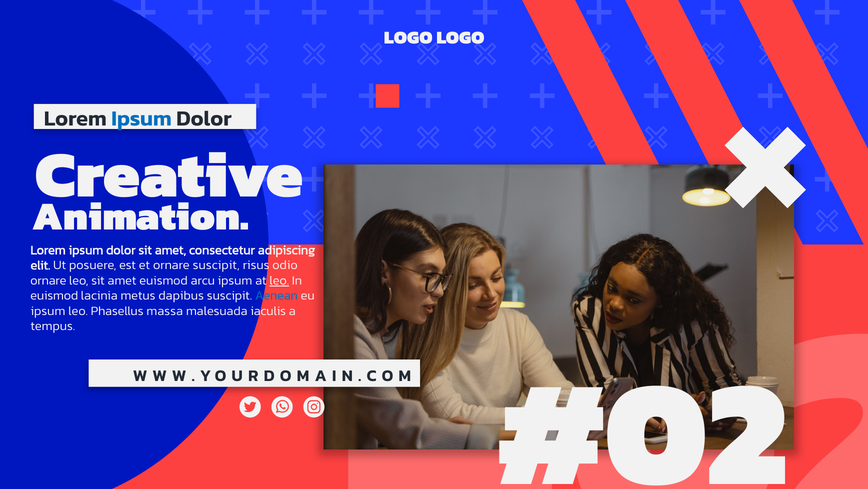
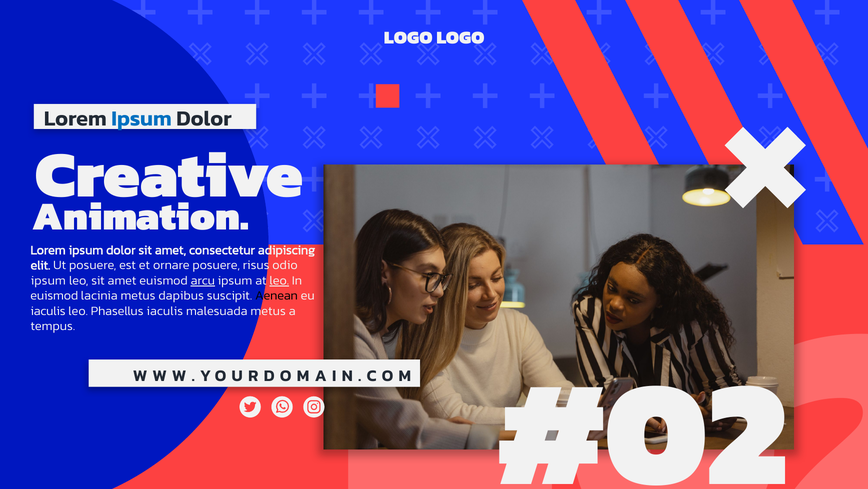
ornare suscipit: suscipit -> posuere (216, 265)
ornare: ornare -> ipsum (48, 280)
arcu underline: none -> present (203, 280)
Aenean colour: blue -> black (276, 295)
ipsum: ipsum -> iaculis (48, 310)
Phasellus massa: massa -> iaculis (165, 310)
malesuada iaculis: iaculis -> metus (268, 310)
